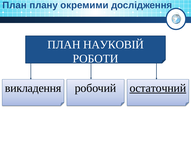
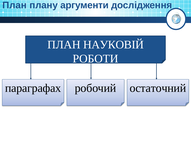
окремими: окремими -> аргументи (85, 5)
викладення: викладення -> параграфах (33, 88)
остаточний underline: present -> none (158, 88)
